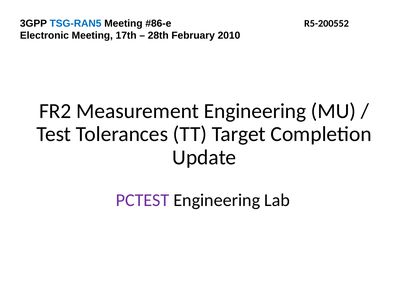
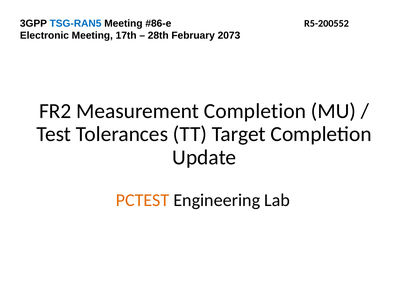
2010: 2010 -> 2073 (229, 36)
Measurement Engineering: Engineering -> Completion (255, 111)
PCTEST colour: purple -> orange (143, 200)
